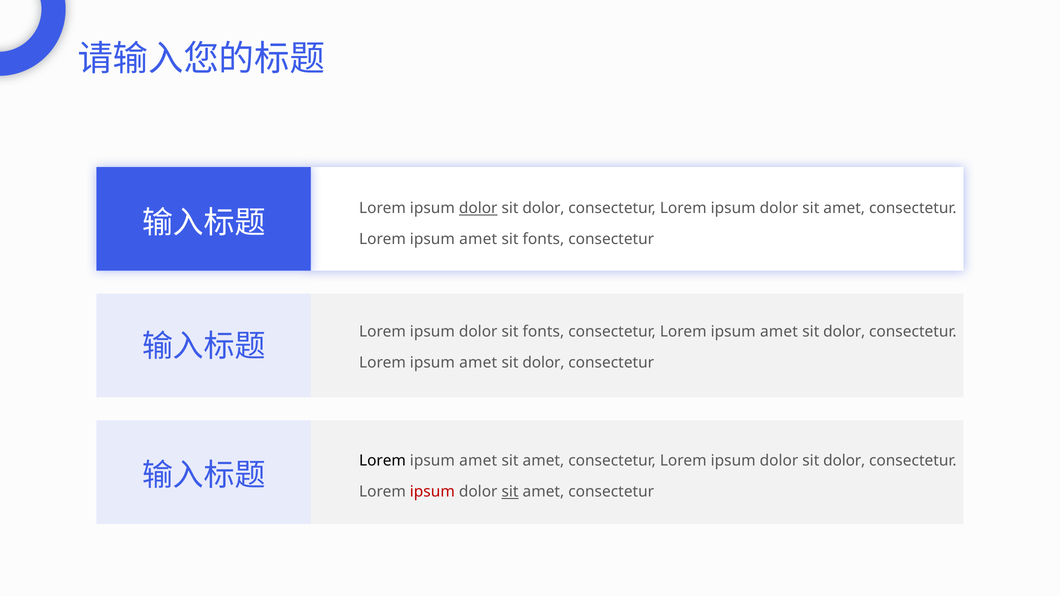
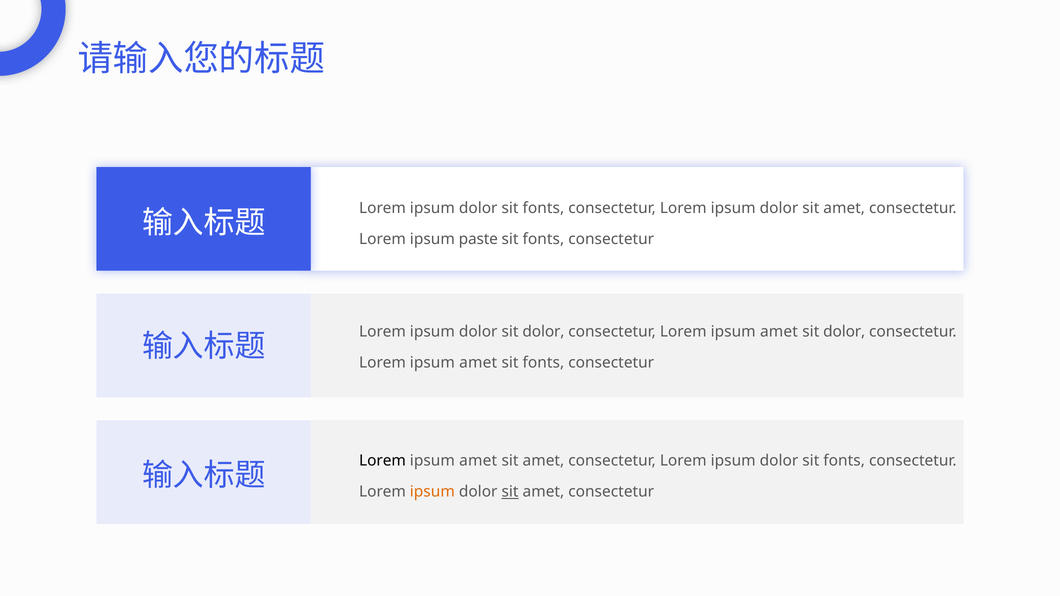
dolor underline: present -> none (478, 208)
dolor: dolor -> fonts (543, 208)
amet: amet -> paste (478, 239)
dolor sit fonts: fonts -> dolor (543, 332)
dolor: dolor -> fonts (543, 363)
dolor: dolor -> fonts (844, 461)
ipsum colour: red -> orange (432, 492)
